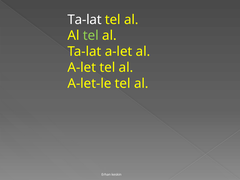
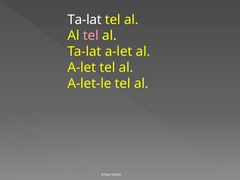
tel colour: light green -> pink (91, 36)
